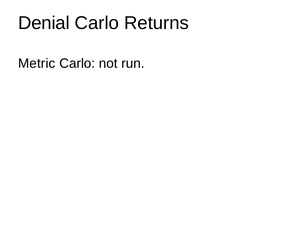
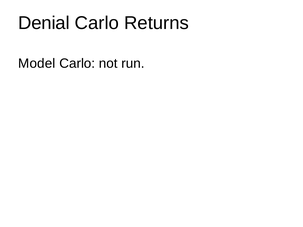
Metric: Metric -> Model (37, 64)
